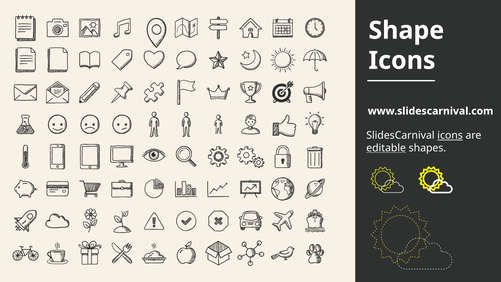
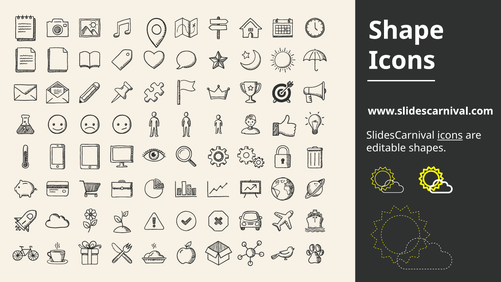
editable underline: present -> none (386, 148)
